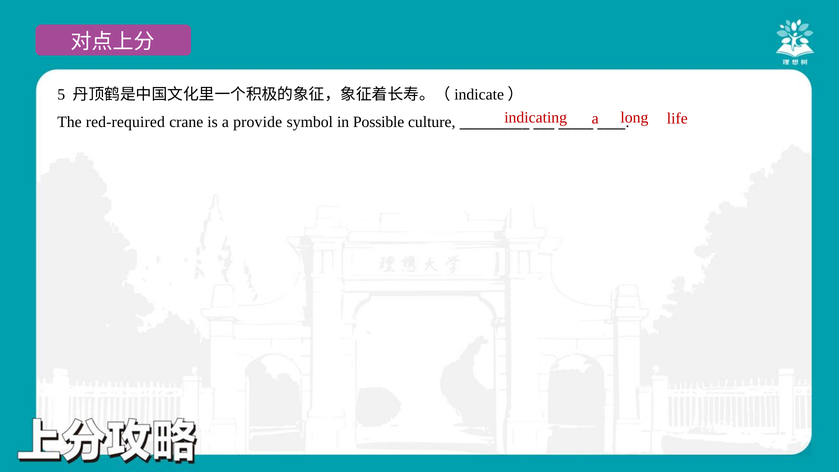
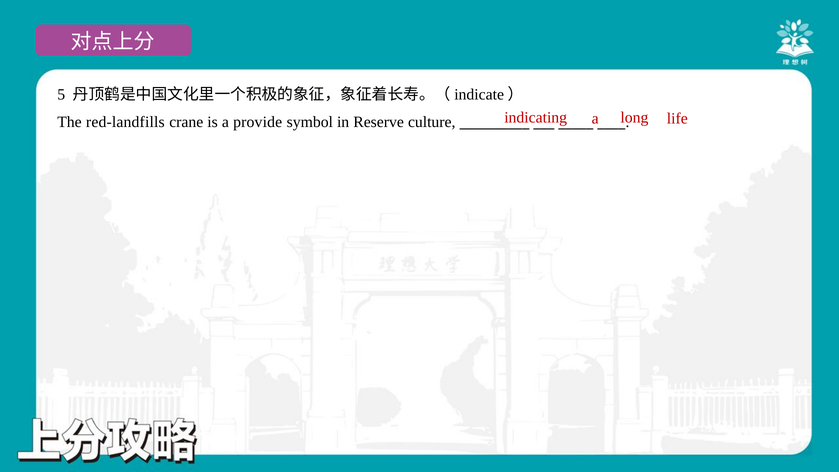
red-required: red-required -> red-landfills (125, 122)
Possible: Possible -> Reserve (379, 122)
